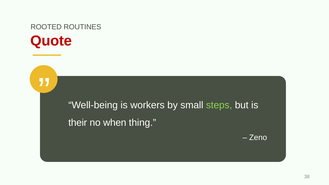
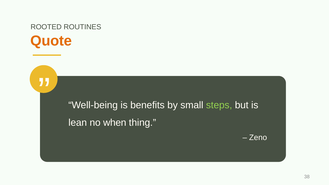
Quote colour: red -> orange (51, 41)
workers: workers -> benefits (147, 105)
their: their -> lean (78, 123)
